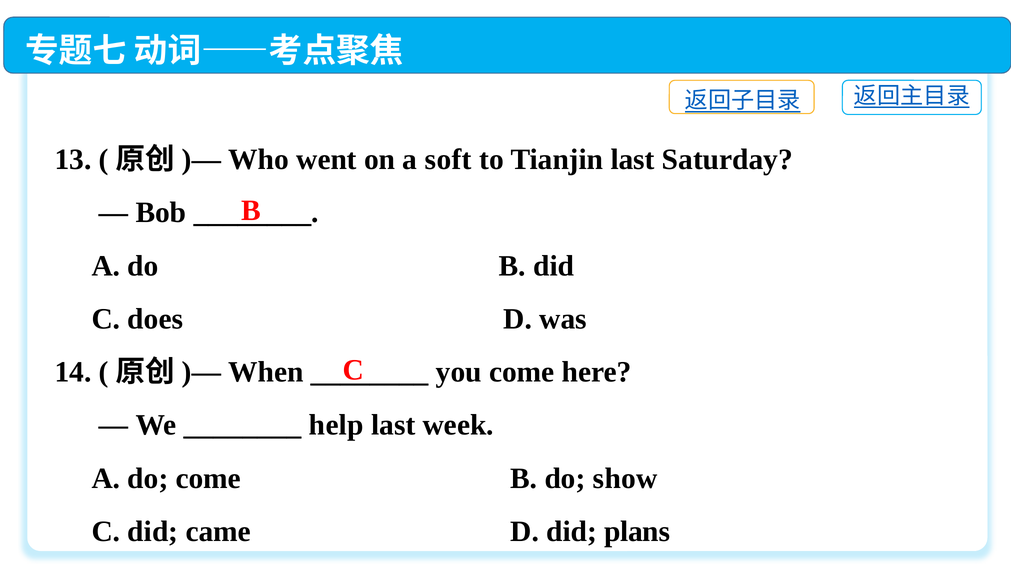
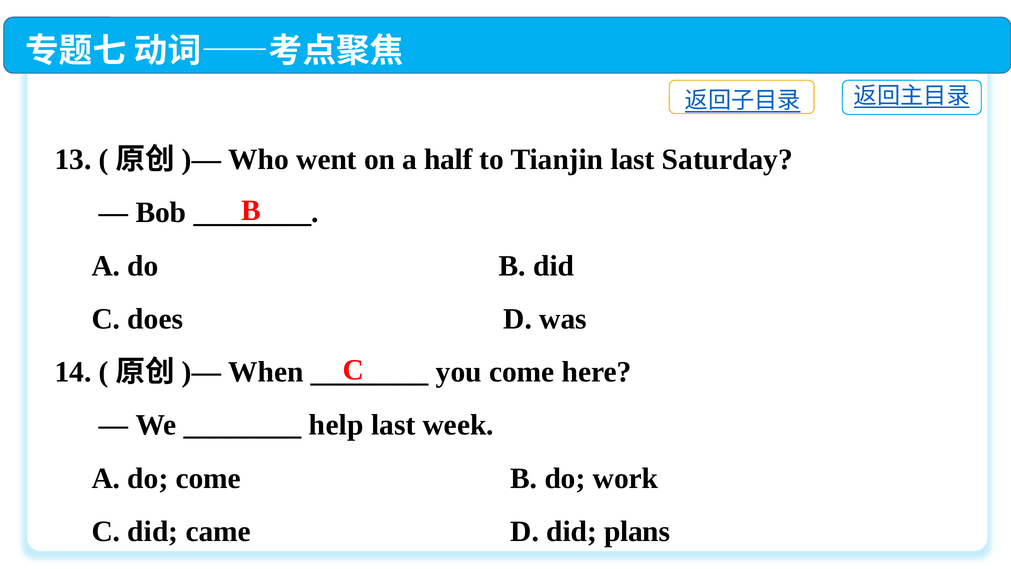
soft: soft -> half (448, 159)
show: show -> work (625, 478)
